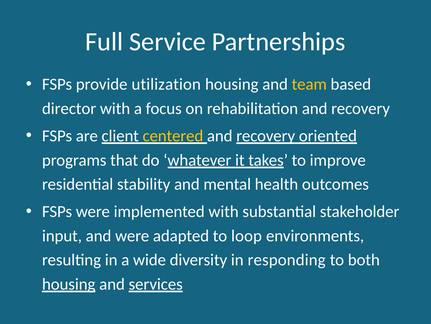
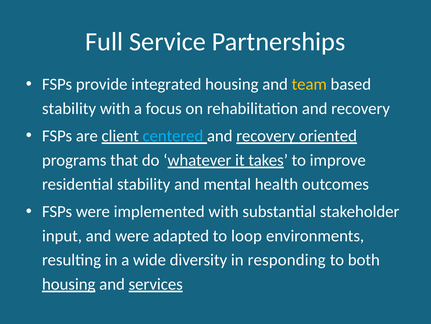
utilization: utilization -> integrated (166, 84)
director: director -> stability (69, 108)
centered colour: yellow -> light blue (173, 136)
